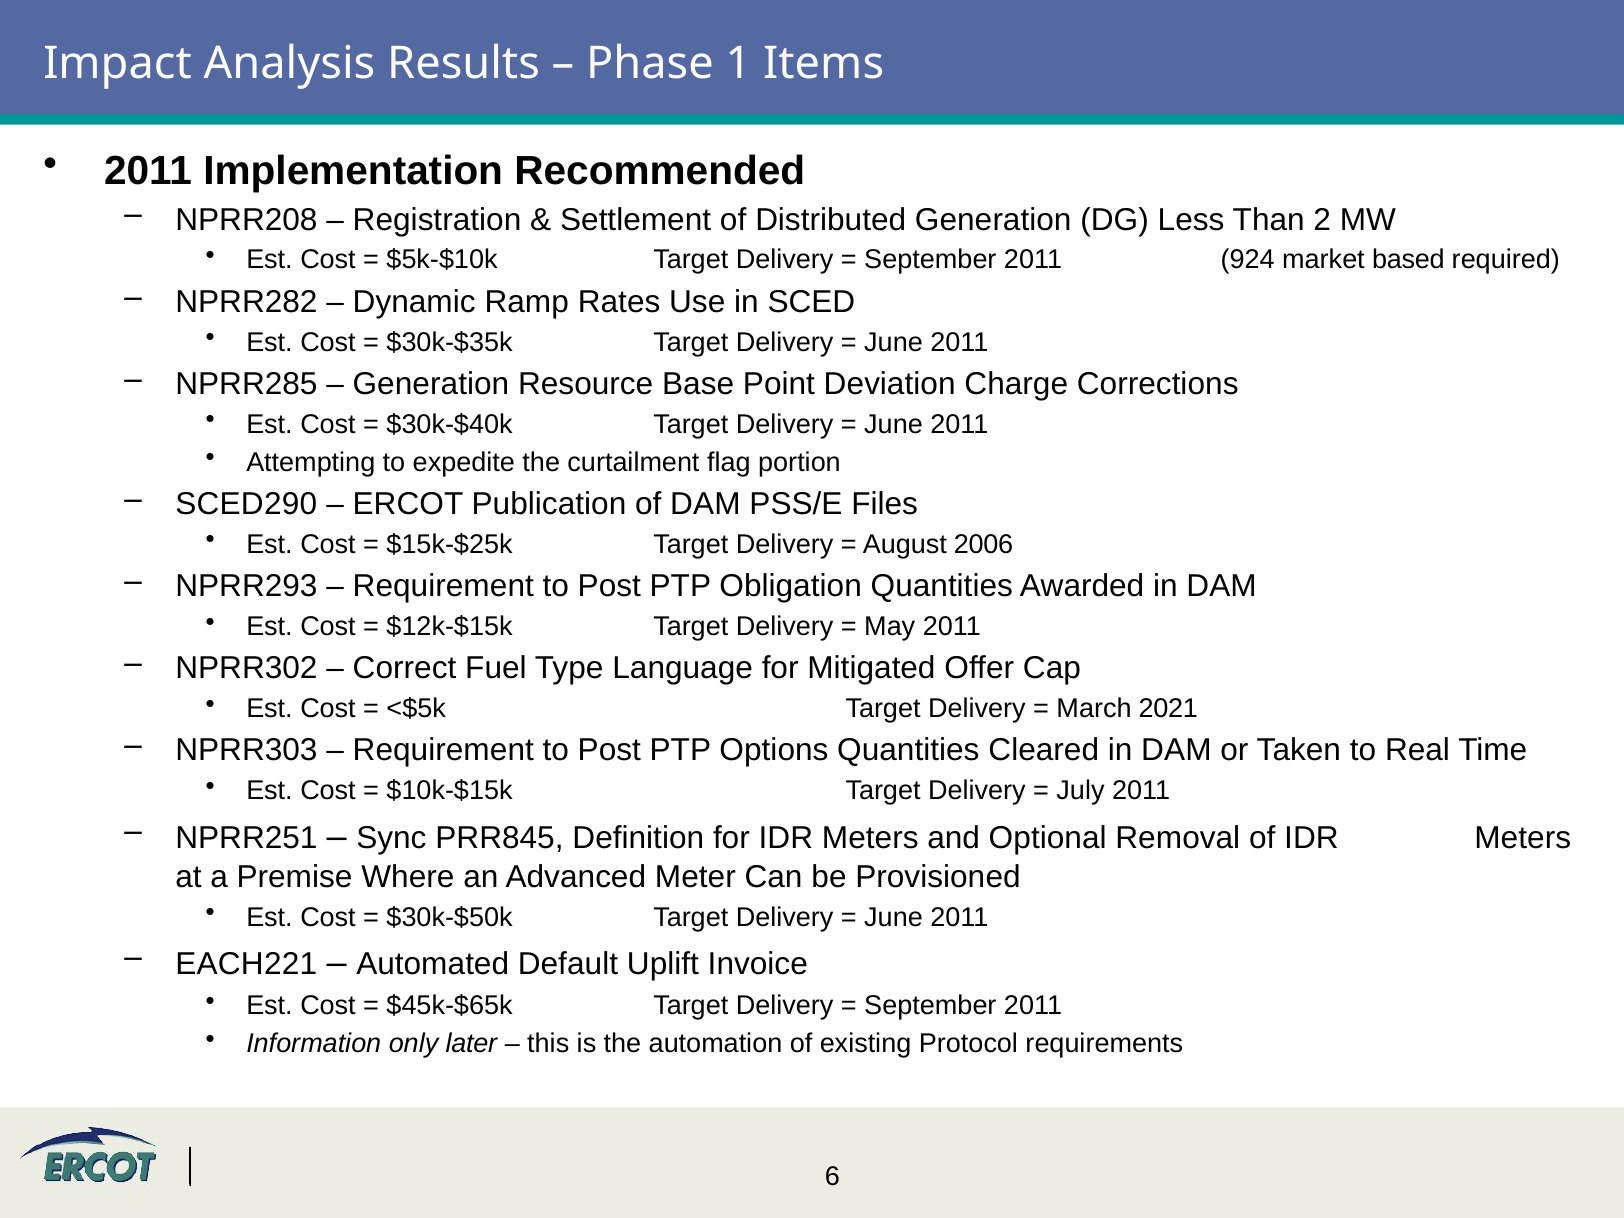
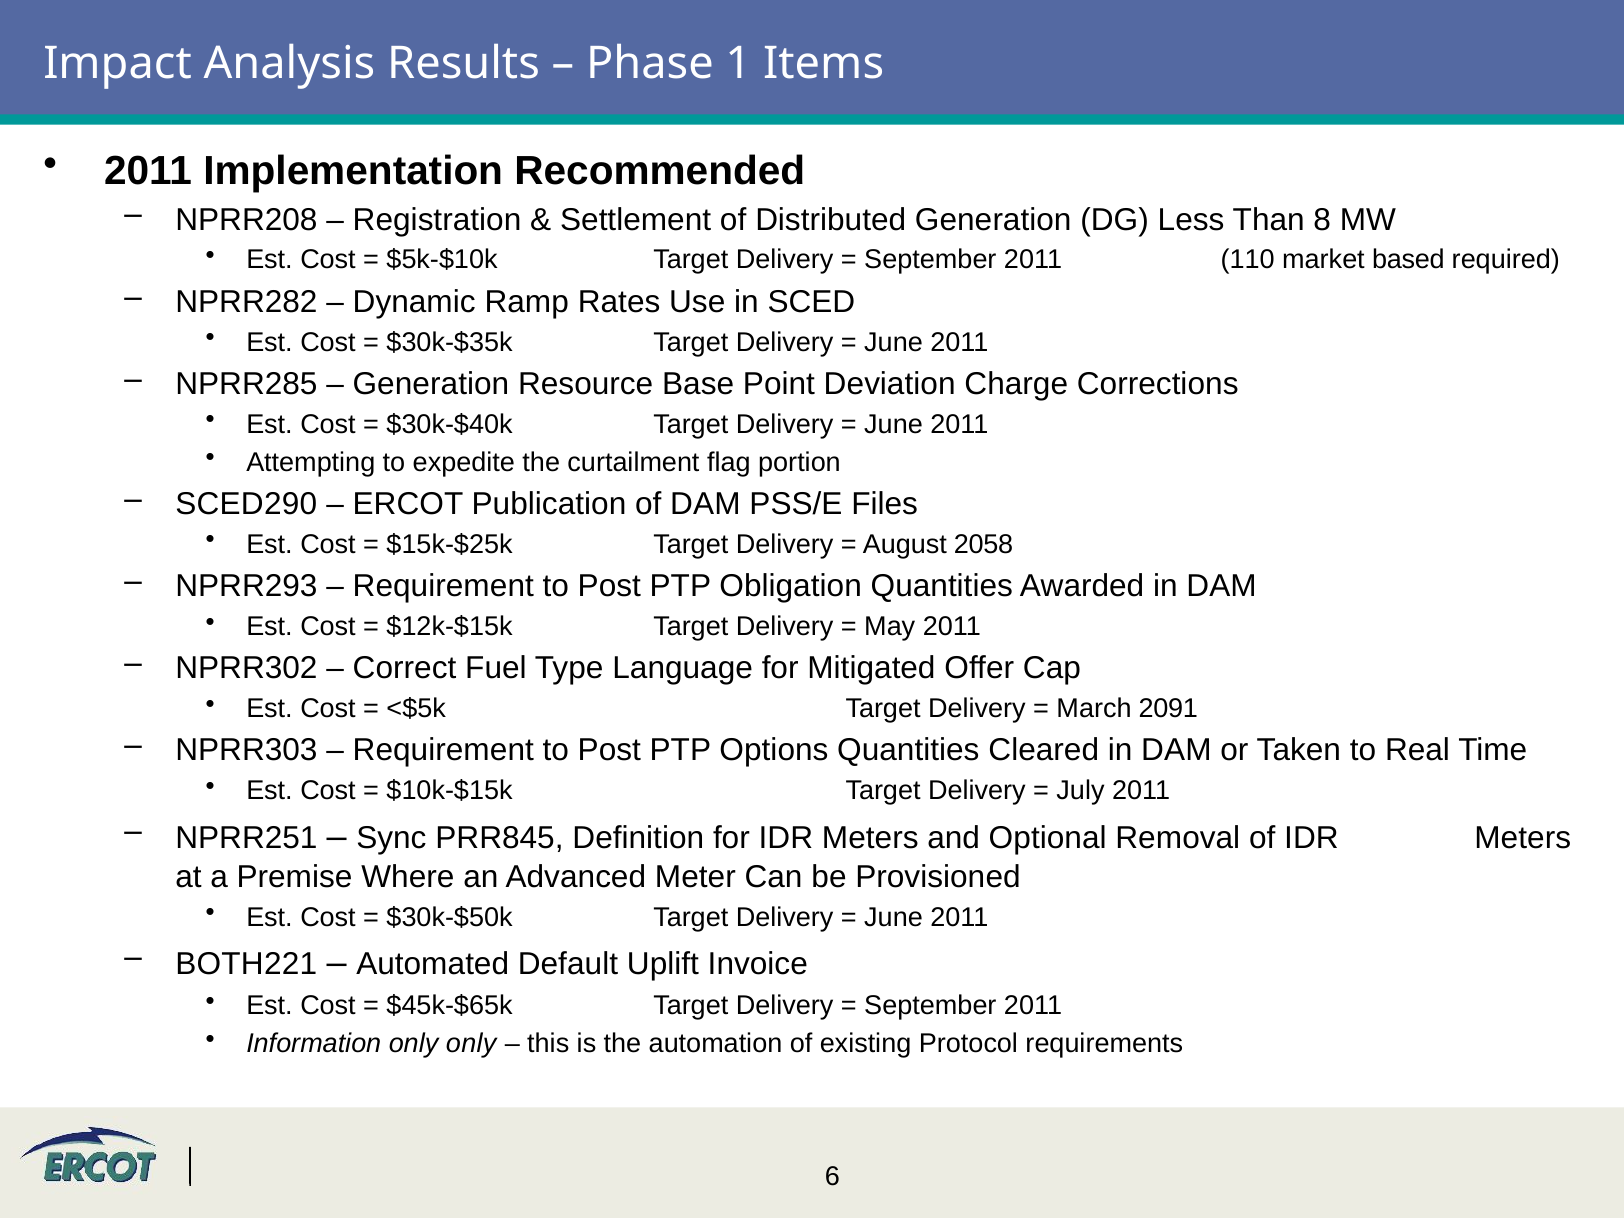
2: 2 -> 8 (1322, 220)
924: 924 -> 110 (1248, 260)
2006: 2006 -> 2058 (984, 544)
2021: 2021 -> 2091 (1168, 709)
EACH221: EACH221 -> BOTH221 (246, 964)
only later: later -> only (471, 1044)
